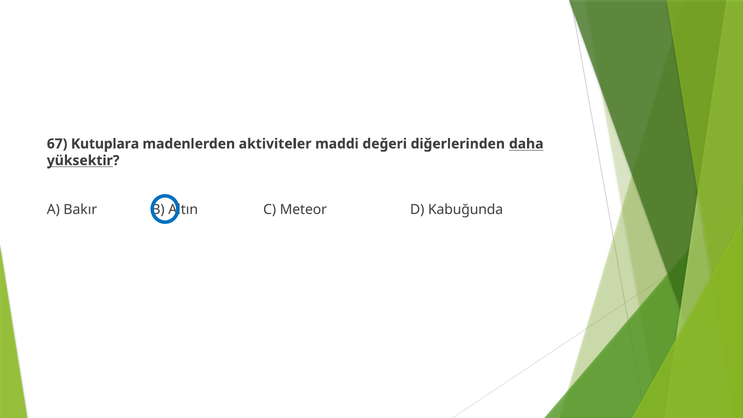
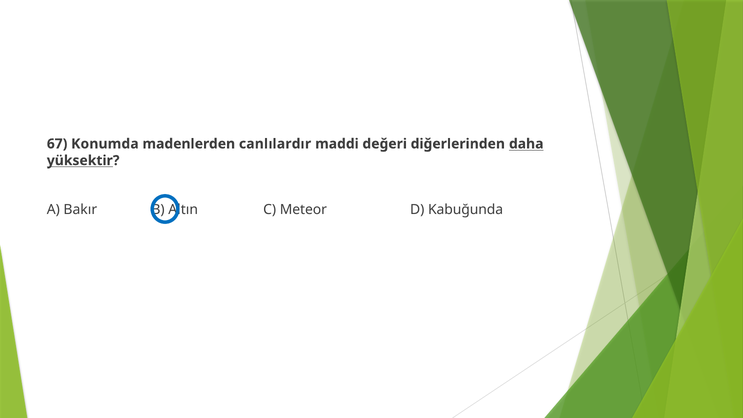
Kutuplara: Kutuplara -> Konumda (105, 144)
aktiviteler: aktiviteler -> canlılardır (275, 144)
